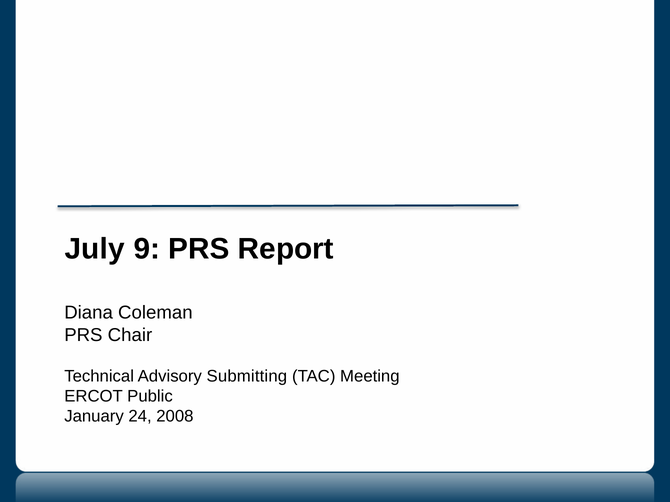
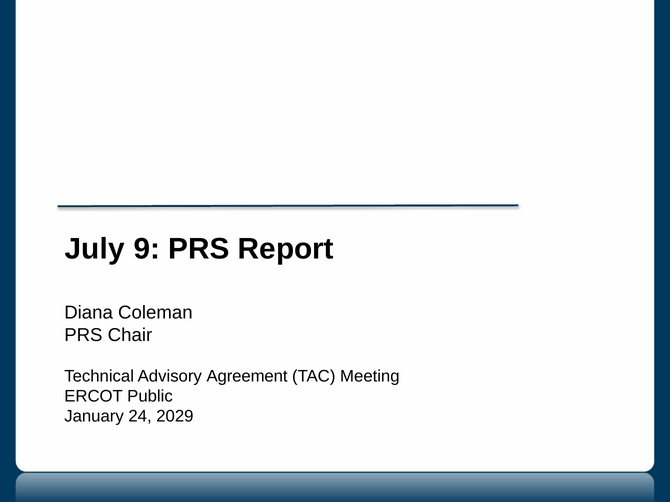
Submitting: Submitting -> Agreement (247, 377)
2008: 2008 -> 2029 (175, 417)
